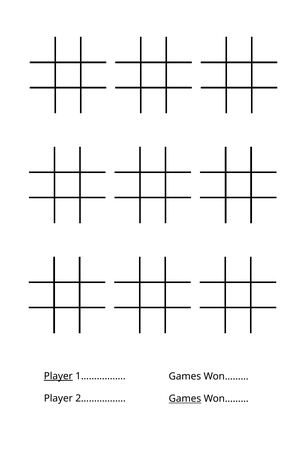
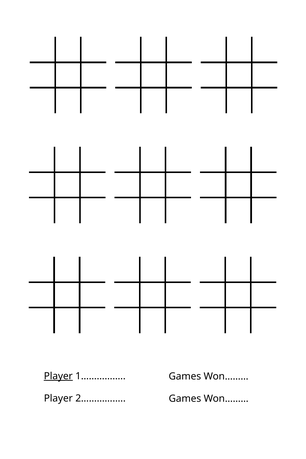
Games underline: present -> none (185, 399)
